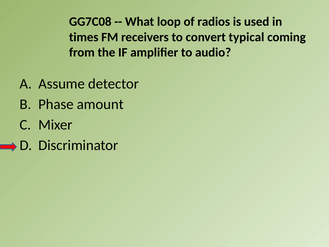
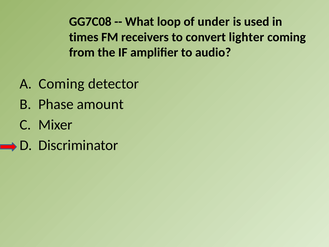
radios: radios -> under (214, 22)
typical: typical -> lighter (246, 37)
A Assume: Assume -> Coming (62, 84)
